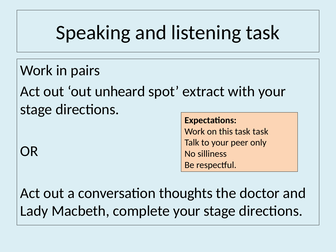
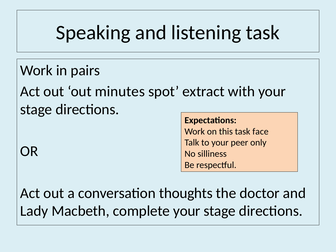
unheard: unheard -> minutes (120, 91)
task task: task -> face (260, 131)
